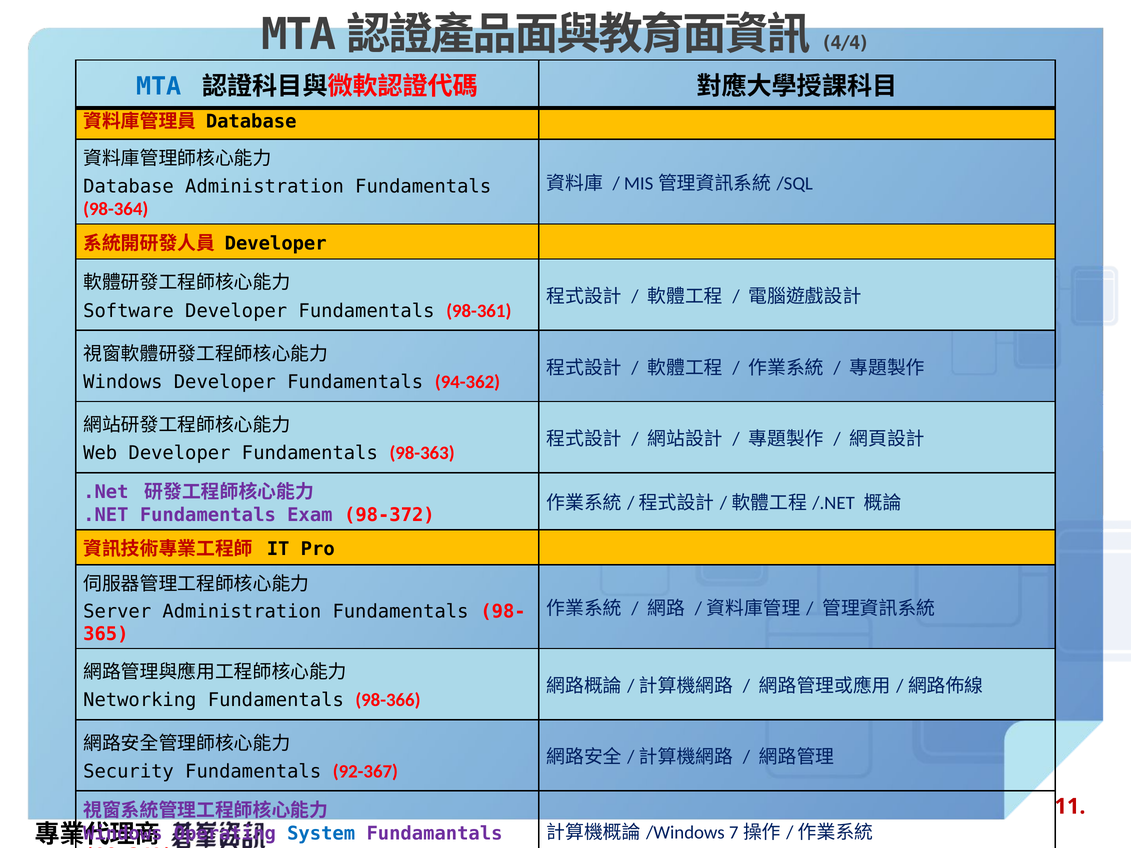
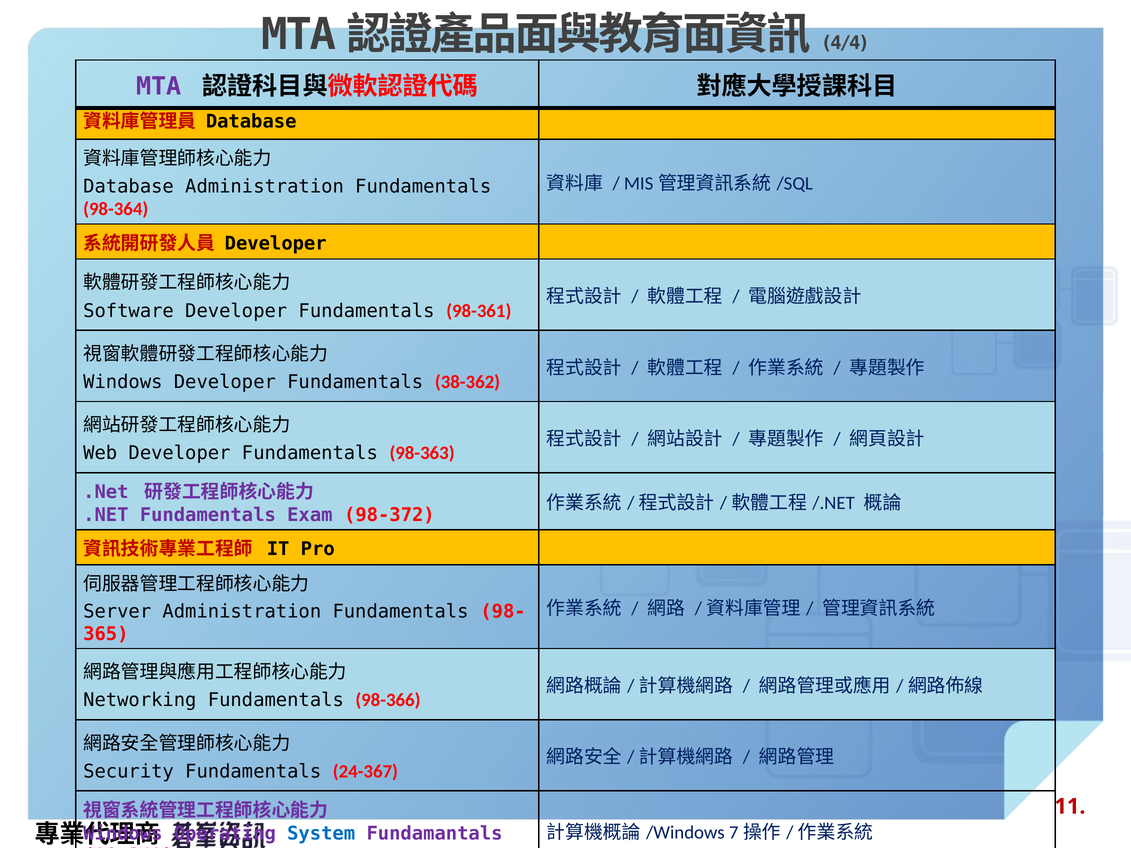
MTA colour: blue -> purple (159, 87)
94-362: 94-362 -> 38-362 (468, 382)
92-367: 92-367 -> 24-367 (365, 772)
